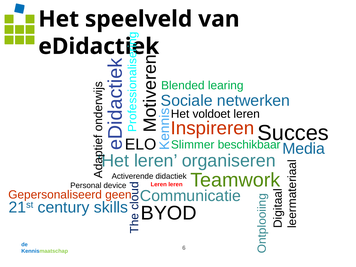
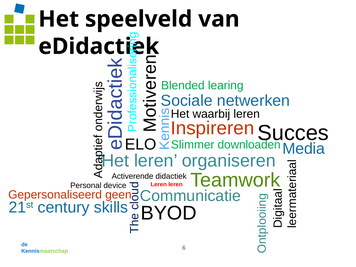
voldoet: voldoet -> waarbij (211, 114)
beschikbaar: beschikbaar -> downloaden (249, 145)
